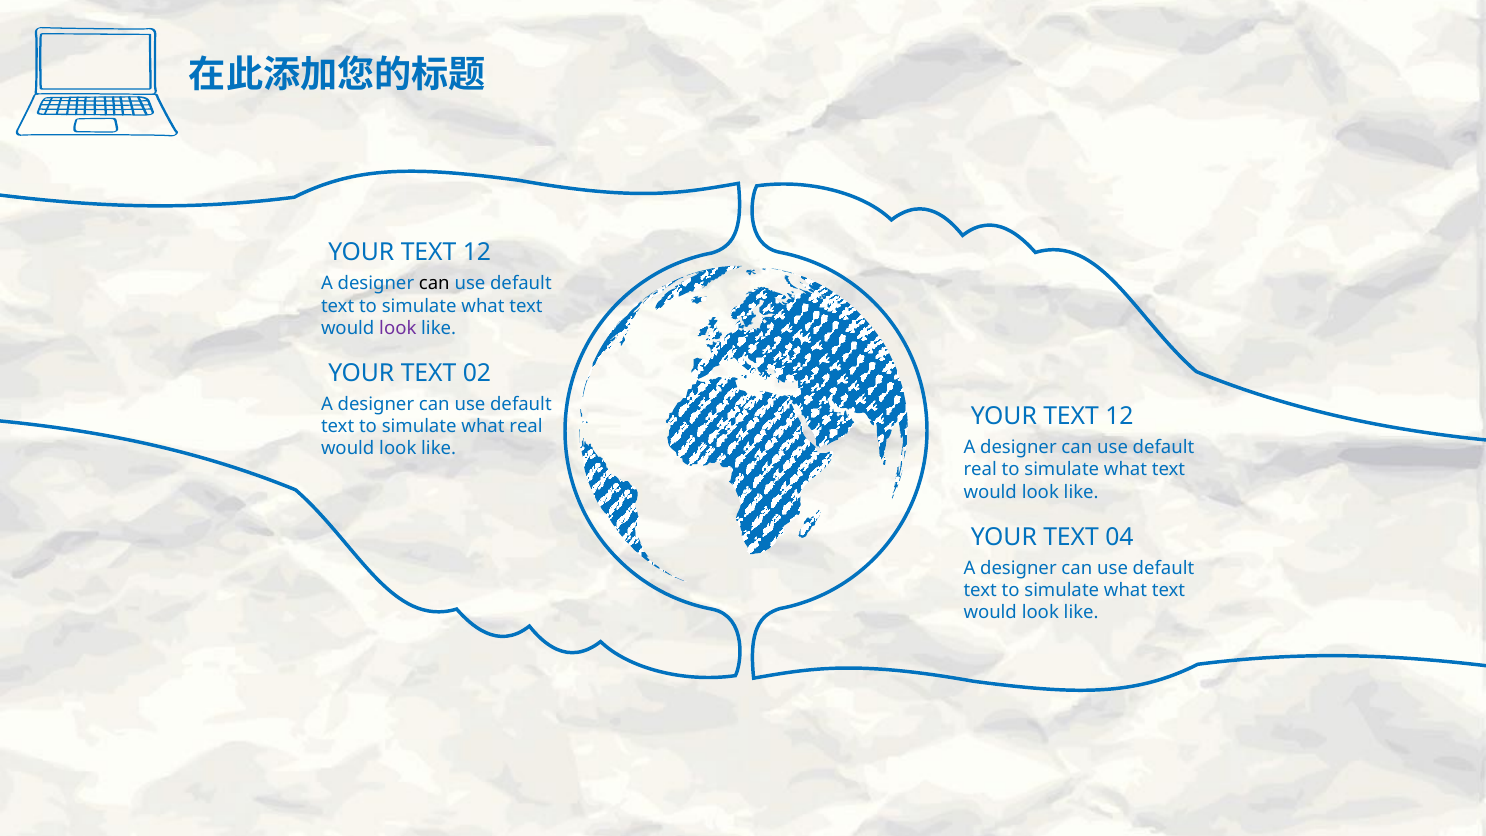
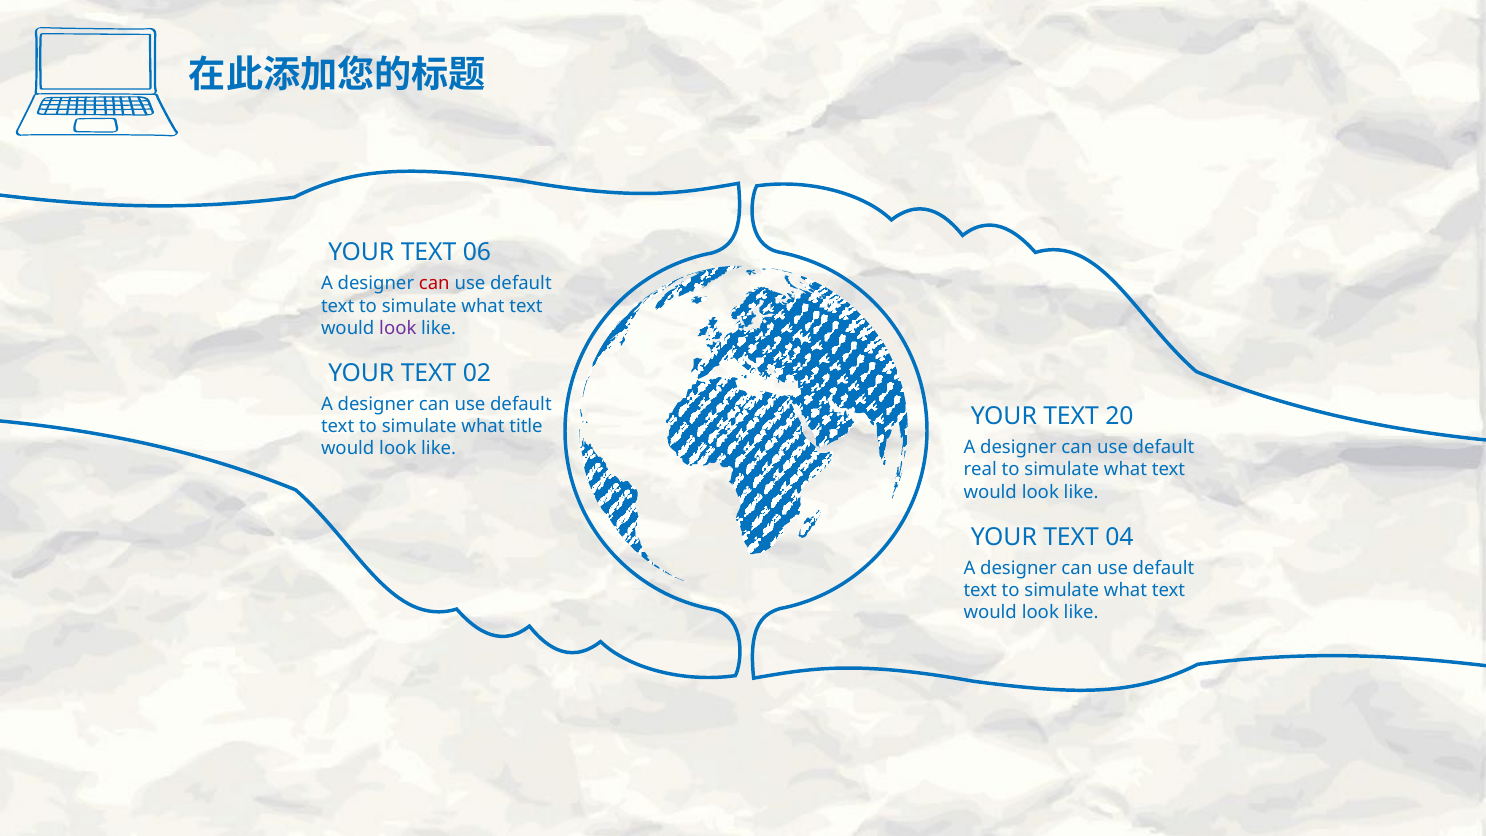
12: 12 -> 06 (477, 253)
can colour: black -> red (434, 284)
12: 12 -> 20 (1119, 417)
what real: real -> title (526, 426)
